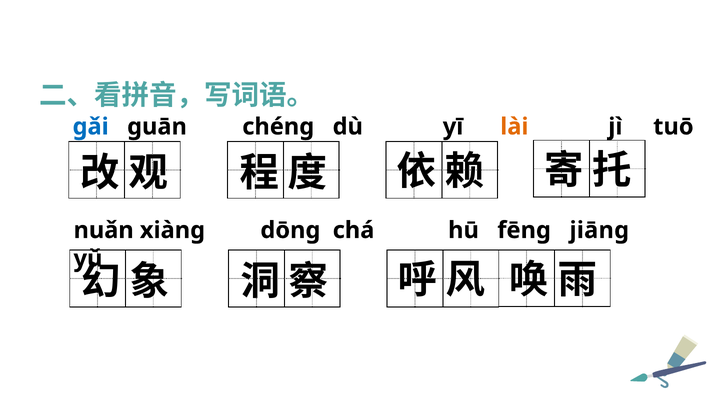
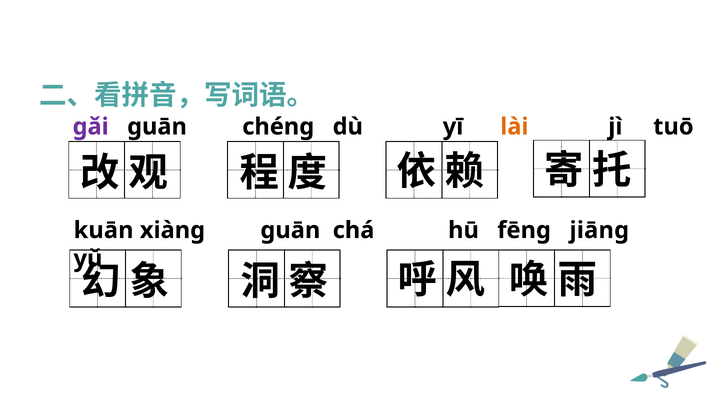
gǎi colour: blue -> purple (91, 127)
nuǎn: nuǎn -> kuān (104, 230)
dōng: dōng -> ɡuān (290, 230)
